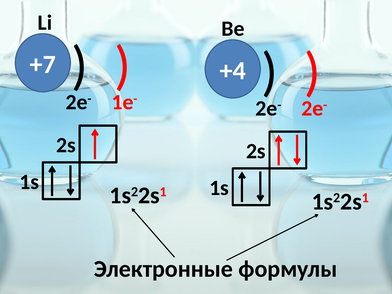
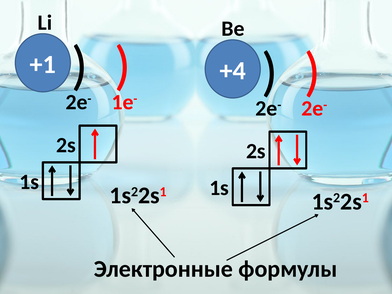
+7: +7 -> +1 (43, 65)
